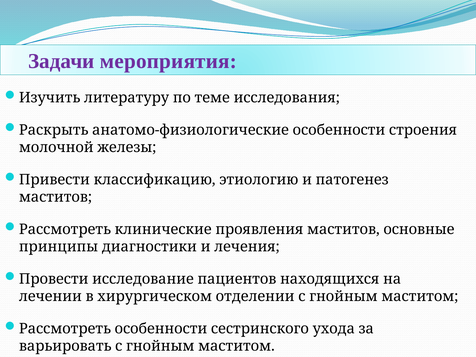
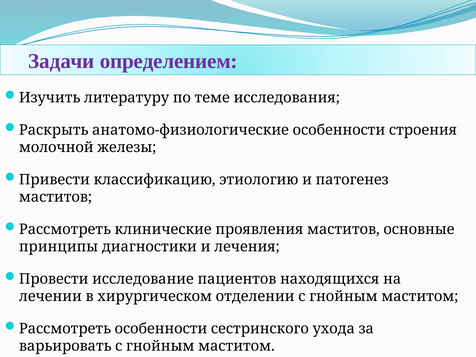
мероприятия: мероприятия -> определением (169, 61)
